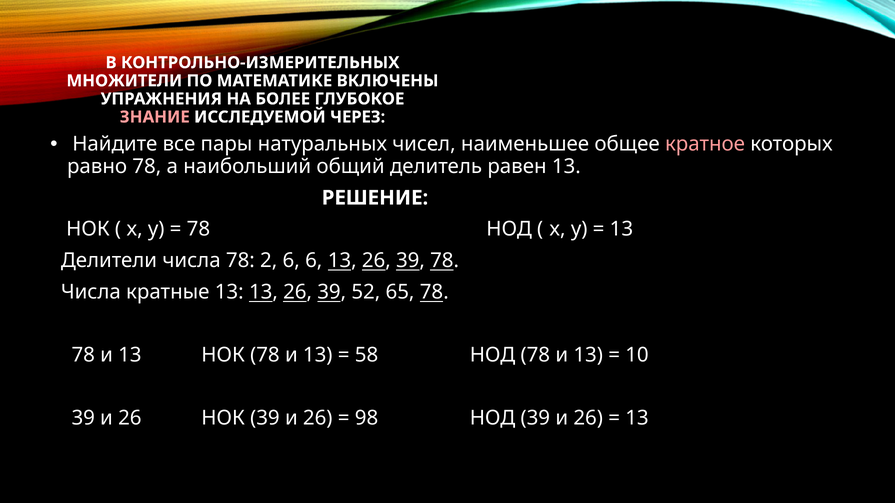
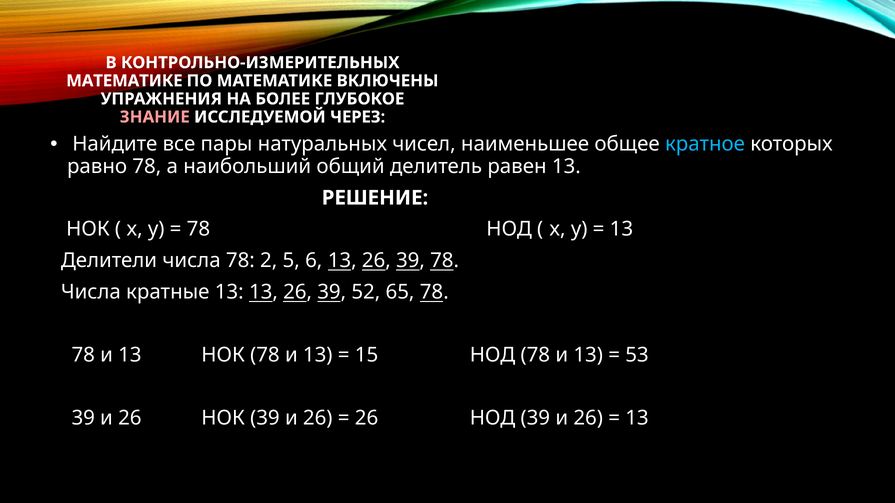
МНОЖИТЕЛИ: МНОЖИТЕЛИ -> МАТЕМАТИКЕ (124, 81)
кратное colour: pink -> light blue (705, 144)
2 6: 6 -> 5 (291, 261)
58: 58 -> 15 (367, 355)
10: 10 -> 53 (637, 355)
98: 98 -> 26 (367, 418)
